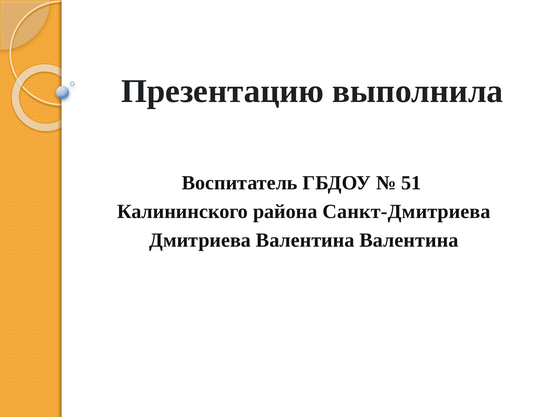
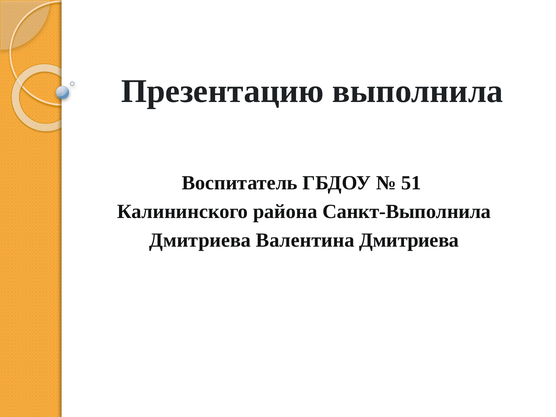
Санкт-Дмитриева: Санкт-Дмитриева -> Санкт-Выполнила (407, 212)
Валентина Валентина: Валентина -> Дмитриева (409, 240)
